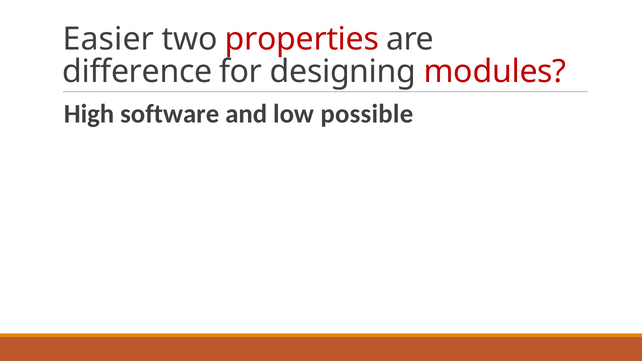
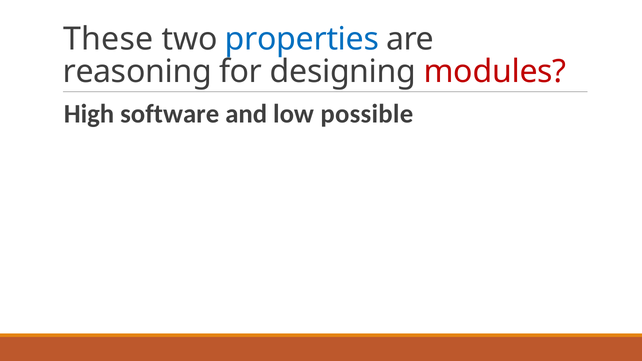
Easier: Easier -> These (108, 39)
properties colour: red -> blue (302, 39)
difference: difference -> reasoning (137, 72)
